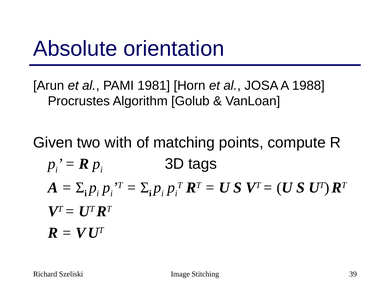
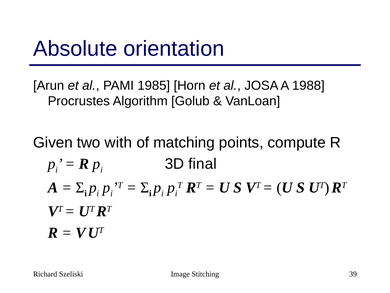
1981: 1981 -> 1985 (154, 85)
tags: tags -> final (203, 164)
